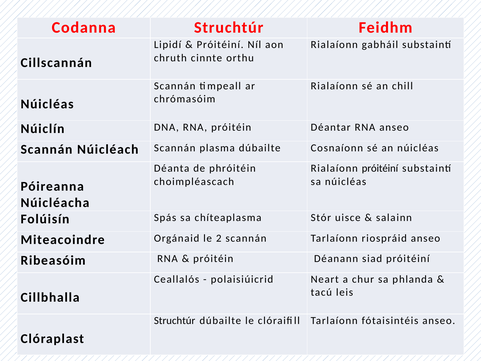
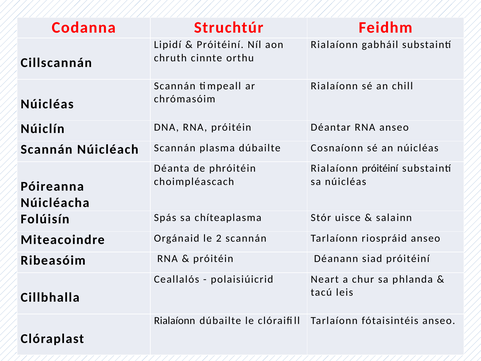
Struchtúr: Struchtúr -> Rialaíonn (175, 320)
